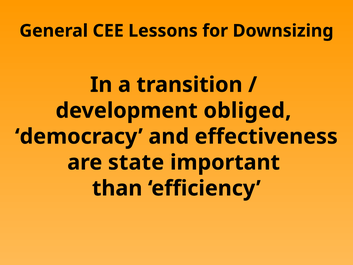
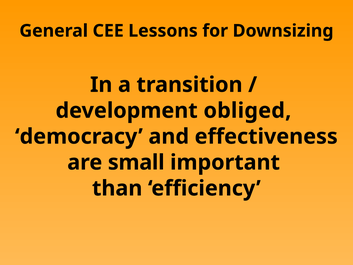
state: state -> small (136, 162)
